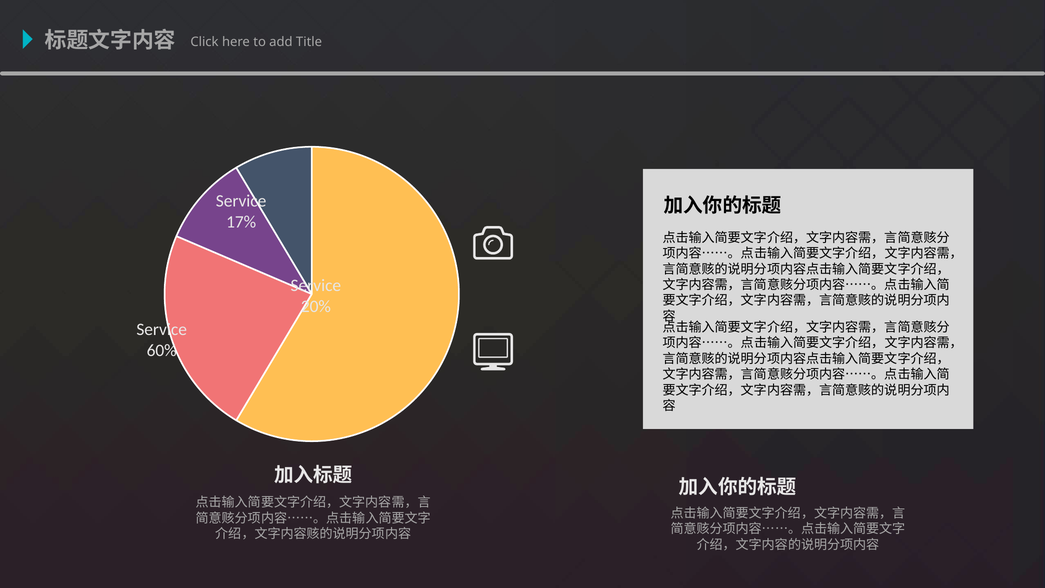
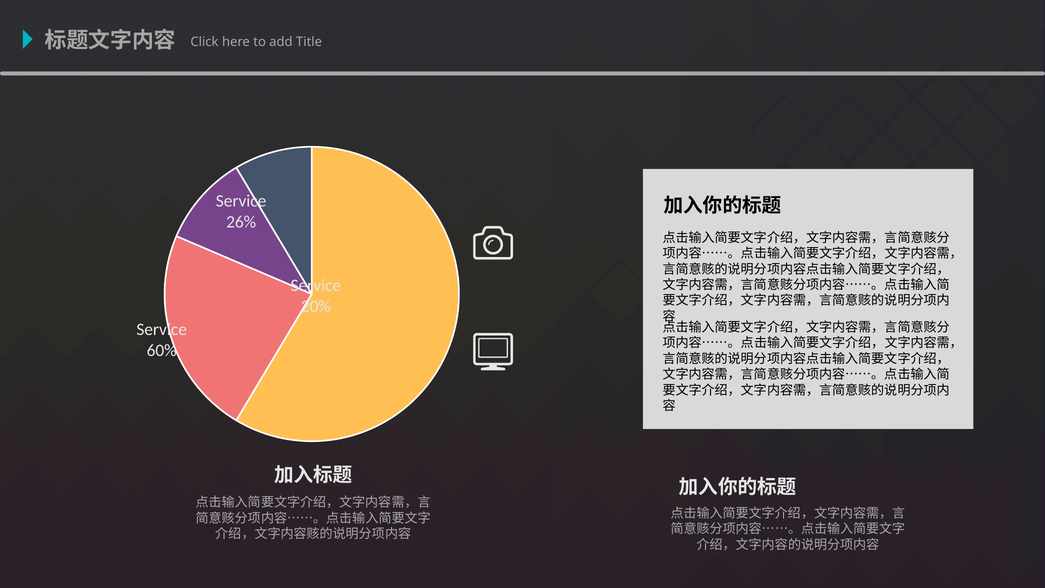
17%: 17% -> 26% (241, 222)
